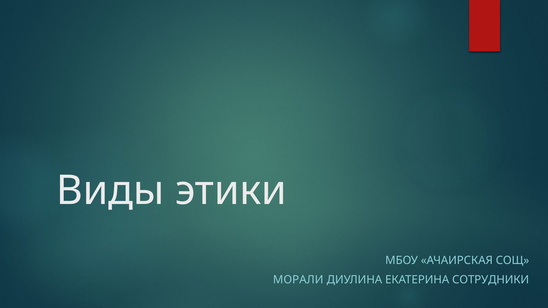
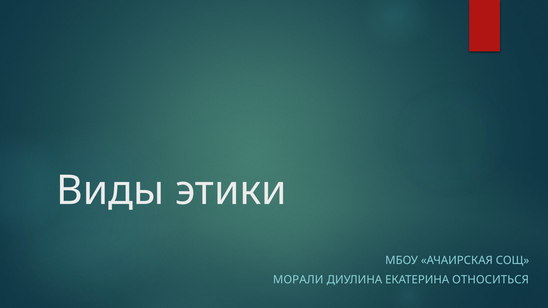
СОТРУДНИКИ: СОТРУДНИКИ -> ОТНОСИТЬСЯ (491, 280)
